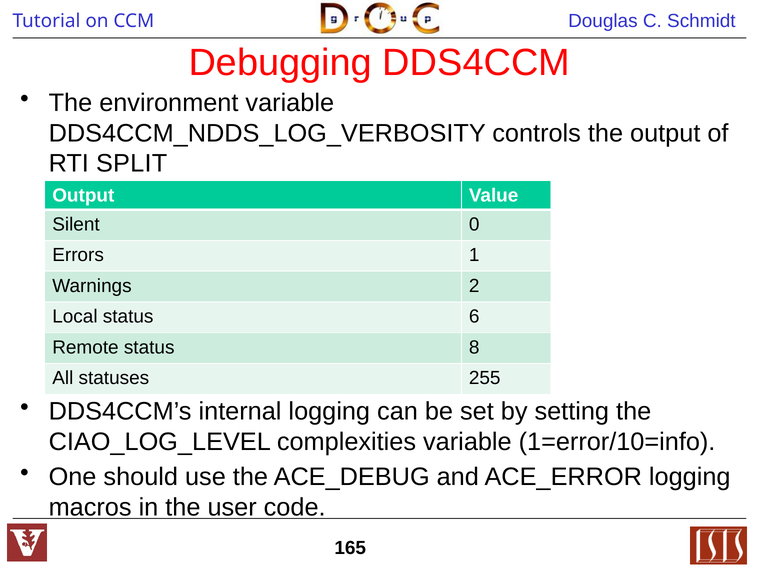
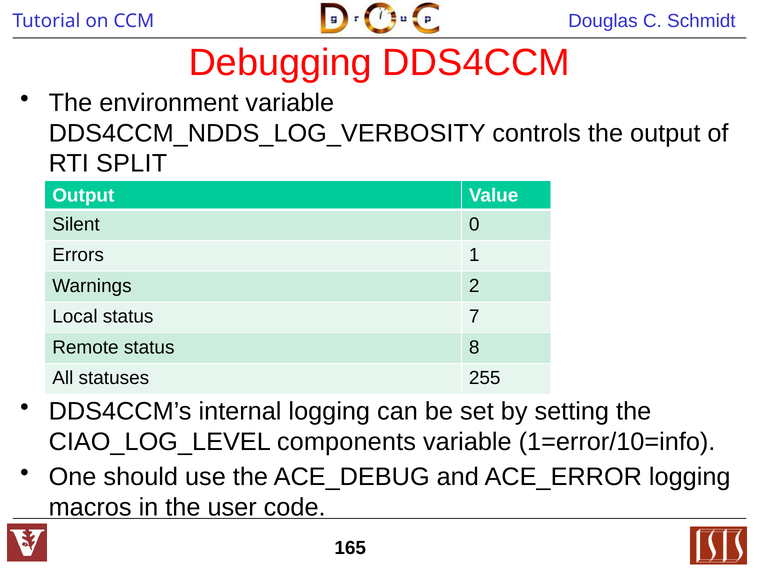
6: 6 -> 7 (474, 317)
complexities: complexities -> components (346, 442)
